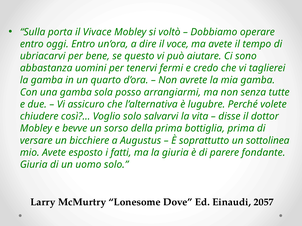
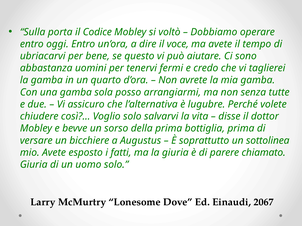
Vivace: Vivace -> Codice (97, 32)
fondante: fondante -> chiamato (264, 153)
2057: 2057 -> 2067 (264, 203)
